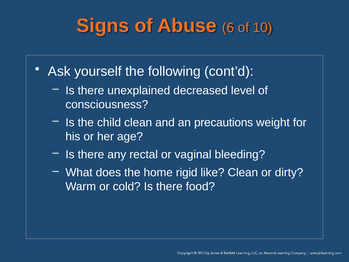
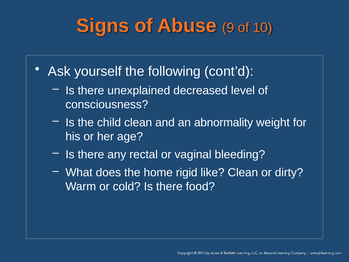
6: 6 -> 9 (228, 28)
precautions: precautions -> abnormality (224, 122)
